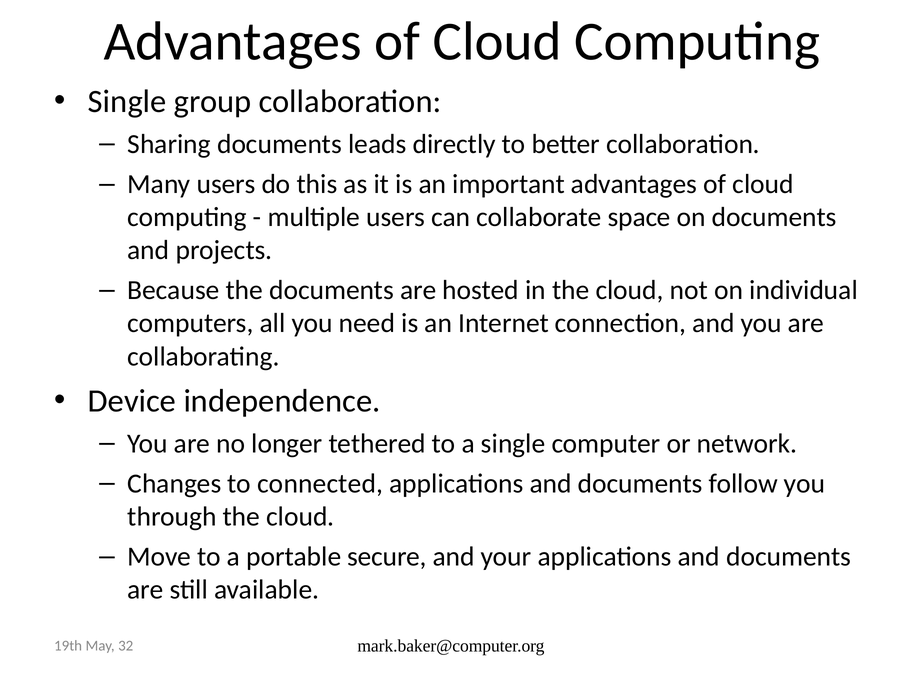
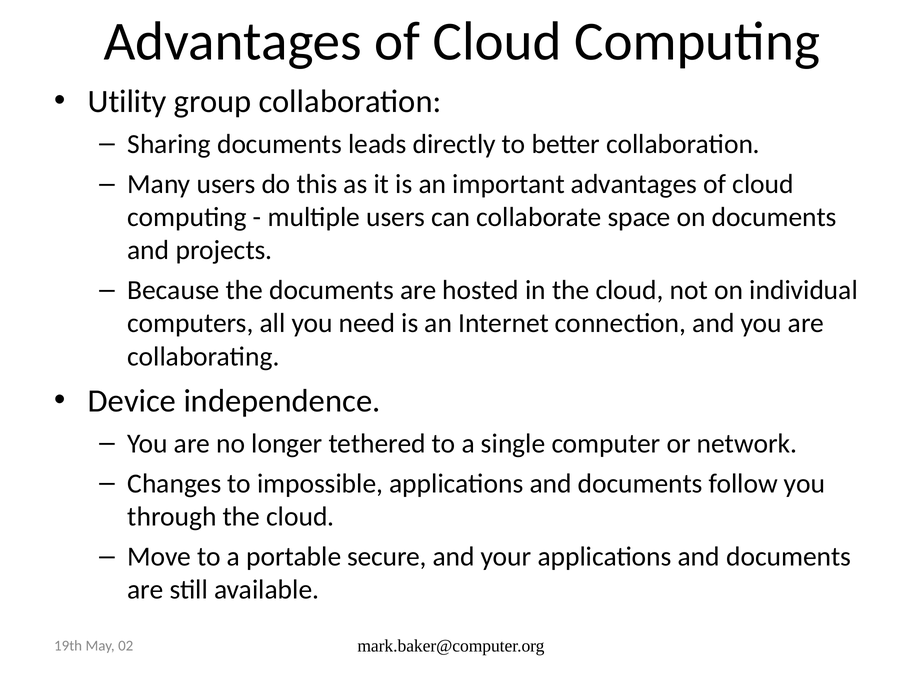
Single: Single -> Utility (127, 102)
connected: connected -> impossible (320, 484)
32: 32 -> 02 (126, 646)
